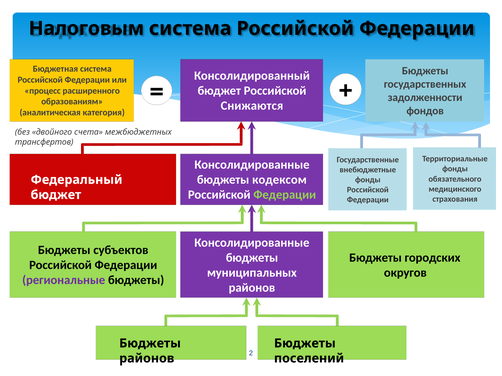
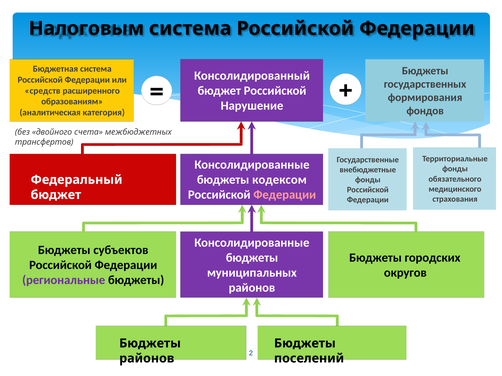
процесс: процесс -> средств (43, 91)
задолженности: задолженности -> формирования (425, 98)
Снижаются: Снижаются -> Нарушение (252, 106)
Федерации colour: light green -> pink (285, 195)
